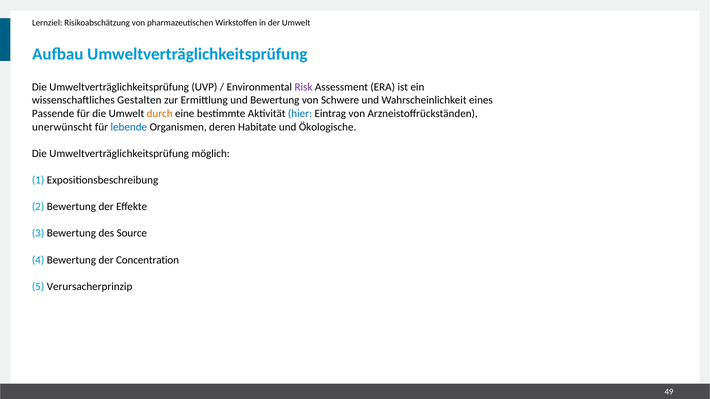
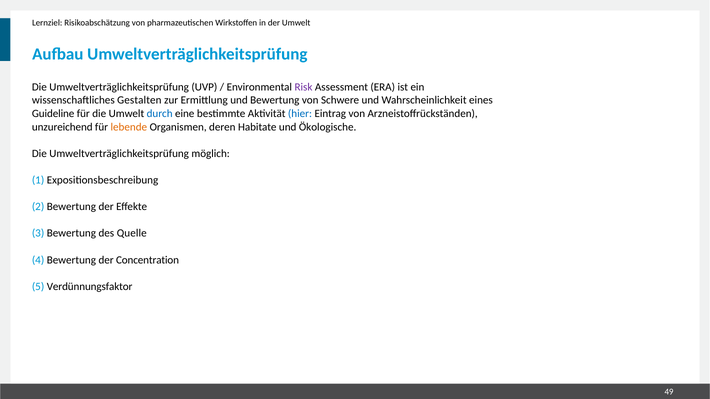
Passende: Passende -> Guideline (53, 114)
durch colour: orange -> blue (160, 114)
unerwünscht: unerwünscht -> unzureichend (62, 127)
lebende colour: blue -> orange (129, 127)
Source: Source -> Quelle (132, 233)
Verursacherprinzip: Verursacherprinzip -> Verdünnungsfaktor (90, 287)
